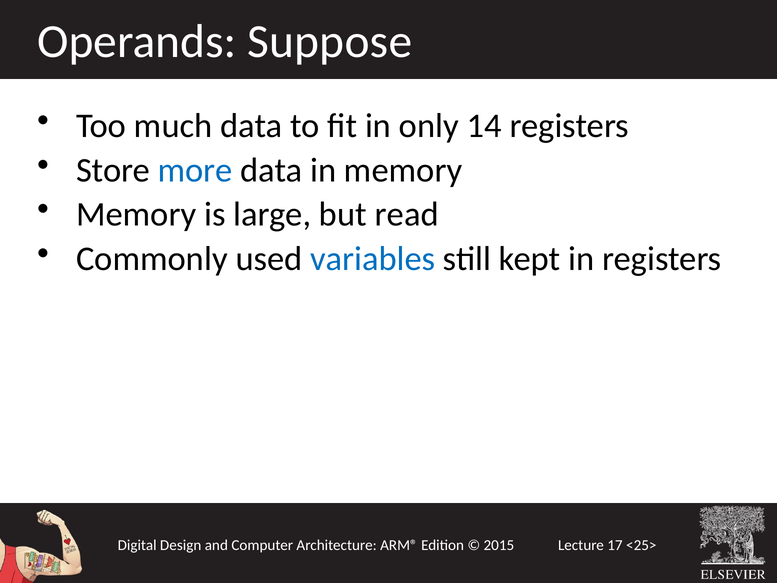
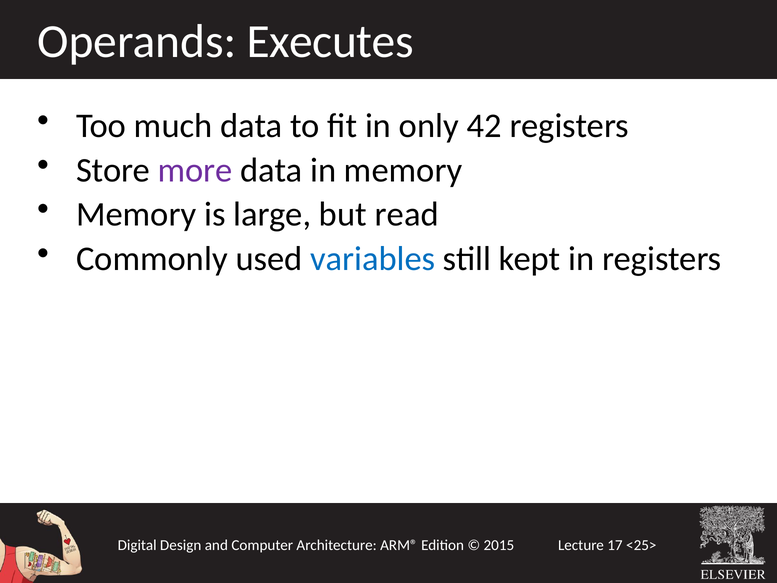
Suppose: Suppose -> Executes (330, 41)
14: 14 -> 42 (484, 126)
more colour: blue -> purple (195, 170)
